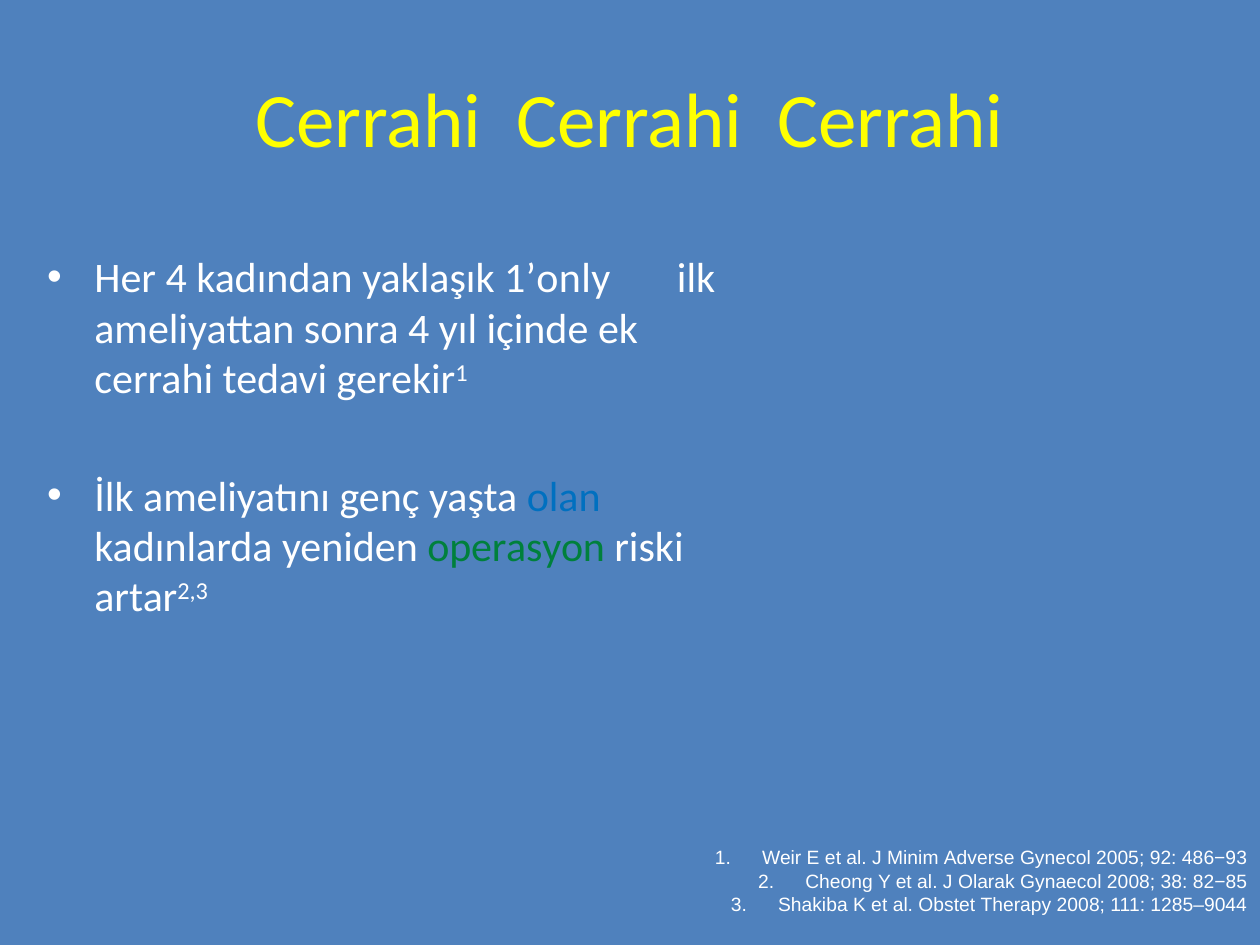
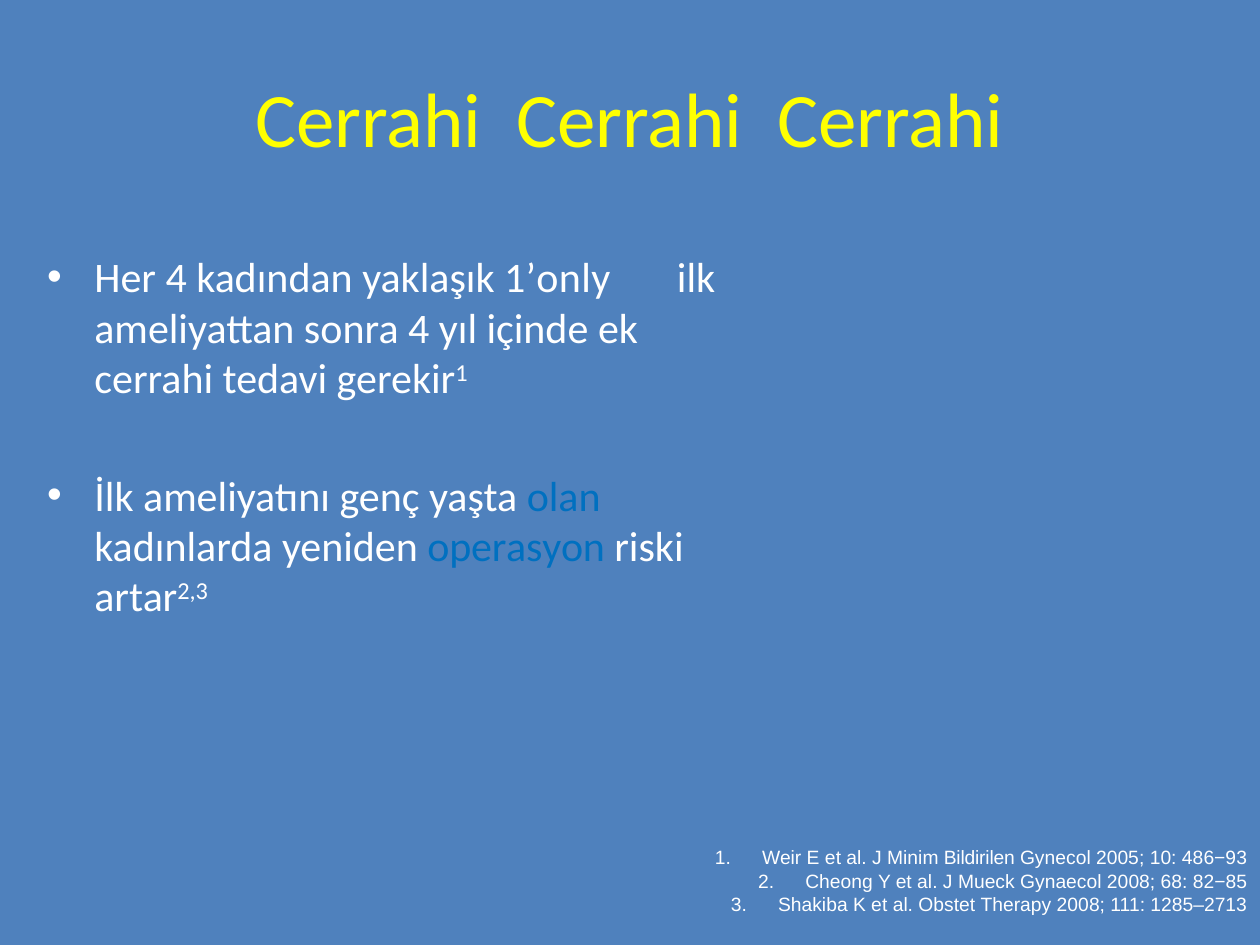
operasyon colour: green -> blue (516, 548)
Adverse: Adverse -> Bildirilen (979, 859)
92: 92 -> 10 (1163, 859)
Olarak: Olarak -> Mueck (986, 882)
38: 38 -> 68 (1174, 882)
1285–9044: 1285–9044 -> 1285–2713 (1199, 905)
